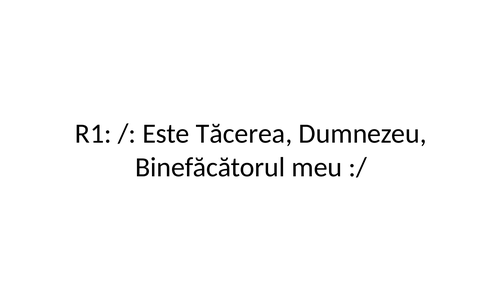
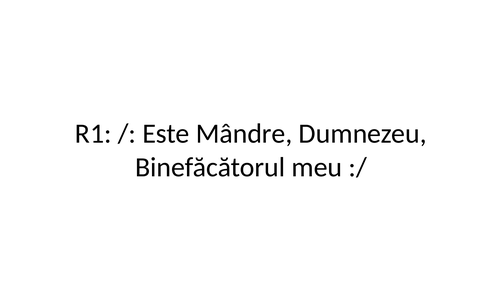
Tăcerea: Tăcerea -> Mândre (244, 134)
